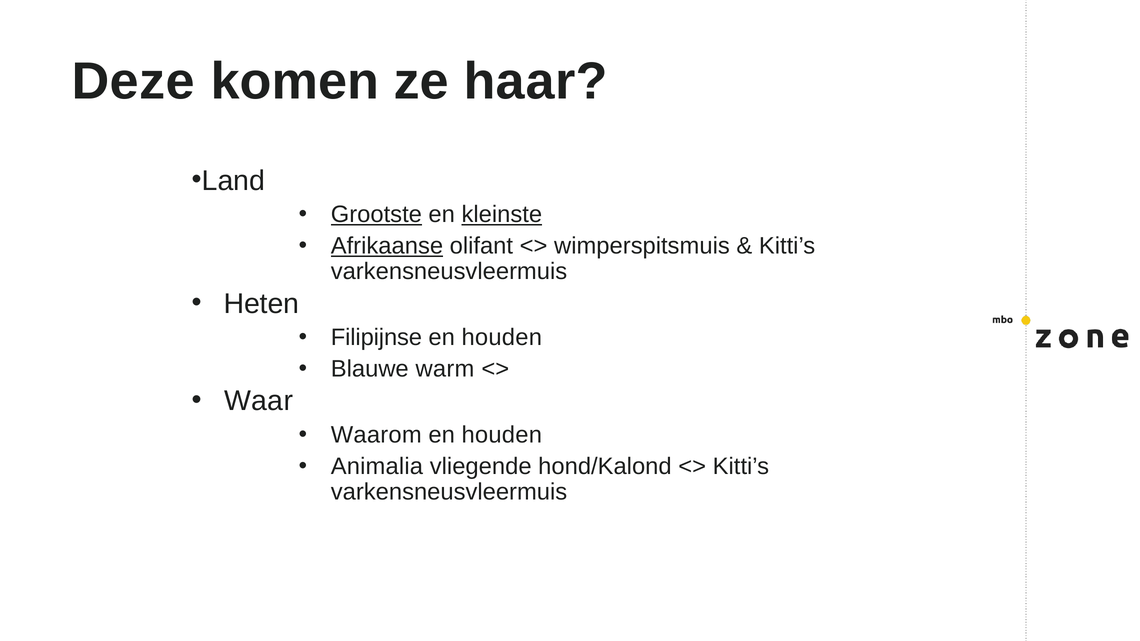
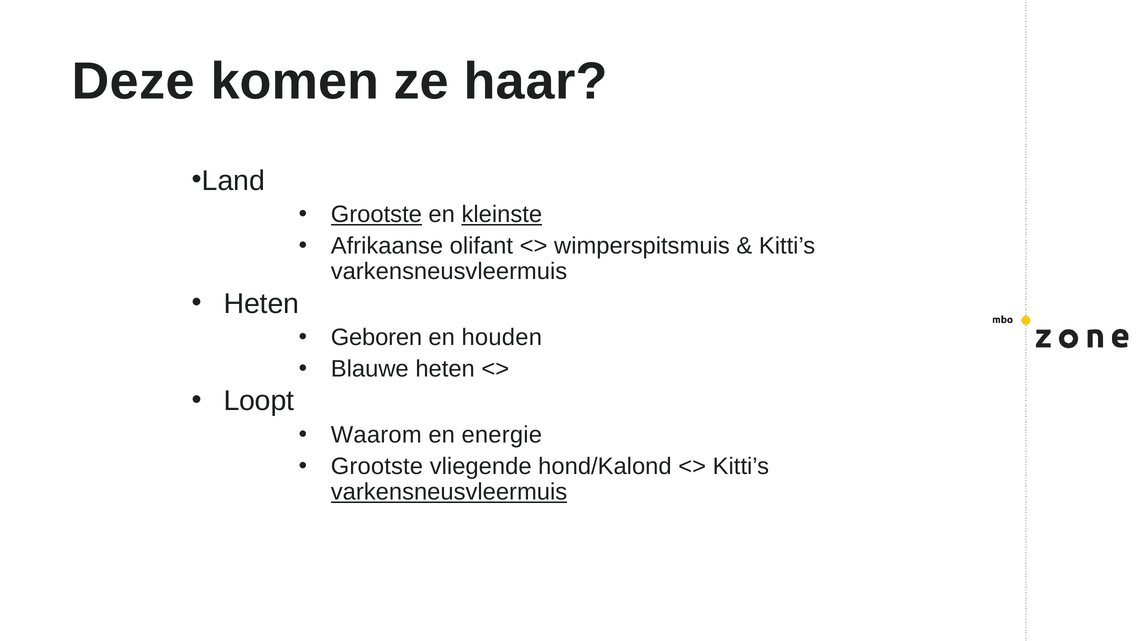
Afrikaanse underline: present -> none (387, 246)
Filipijnse: Filipijnse -> Geboren (376, 338)
Blauwe warm: warm -> heten (445, 369)
Waar: Waar -> Loopt (259, 401)
houden: houden -> energie (502, 435)
Animalia: Animalia -> Grootste (377, 467)
varkensneusvleermuis underline: none -> present (449, 492)
